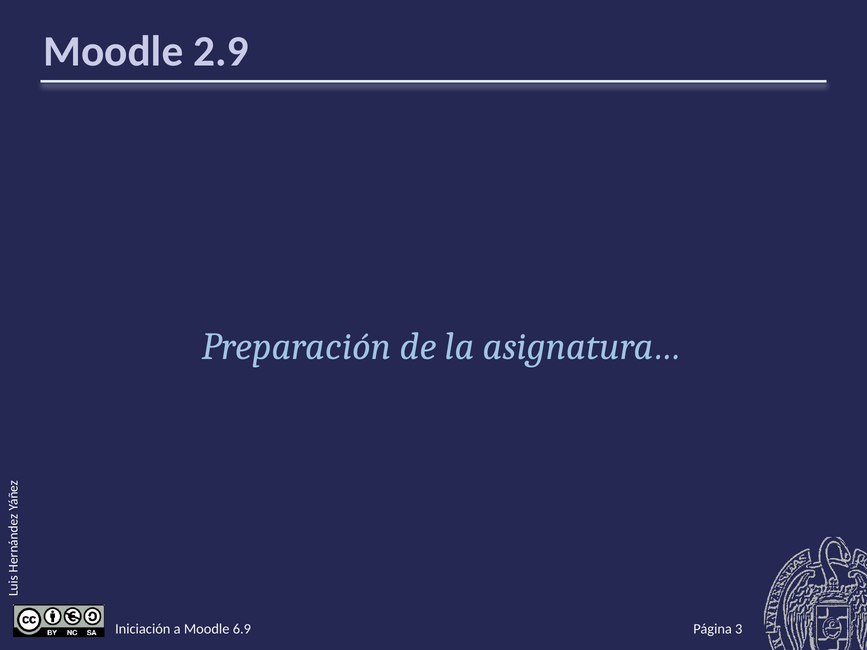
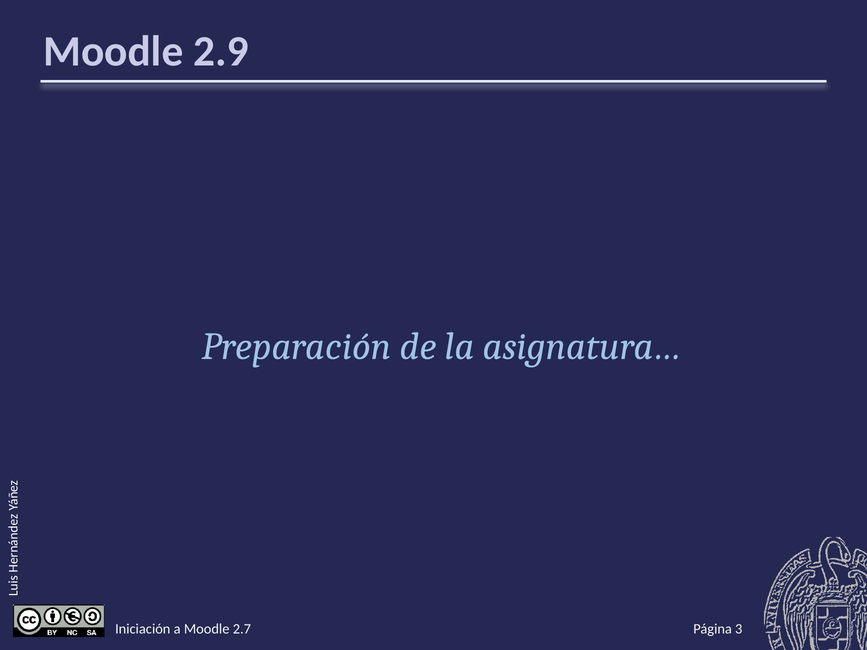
6.9: 6.9 -> 2.7 (242, 629)
